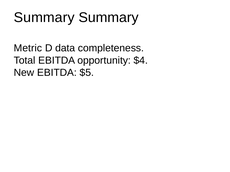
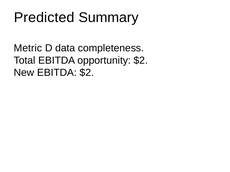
Summary: Summary -> Predicted (44, 17)
opportunity $4: $4 -> $2 (141, 61)
EBITDA $5: $5 -> $2 (87, 73)
